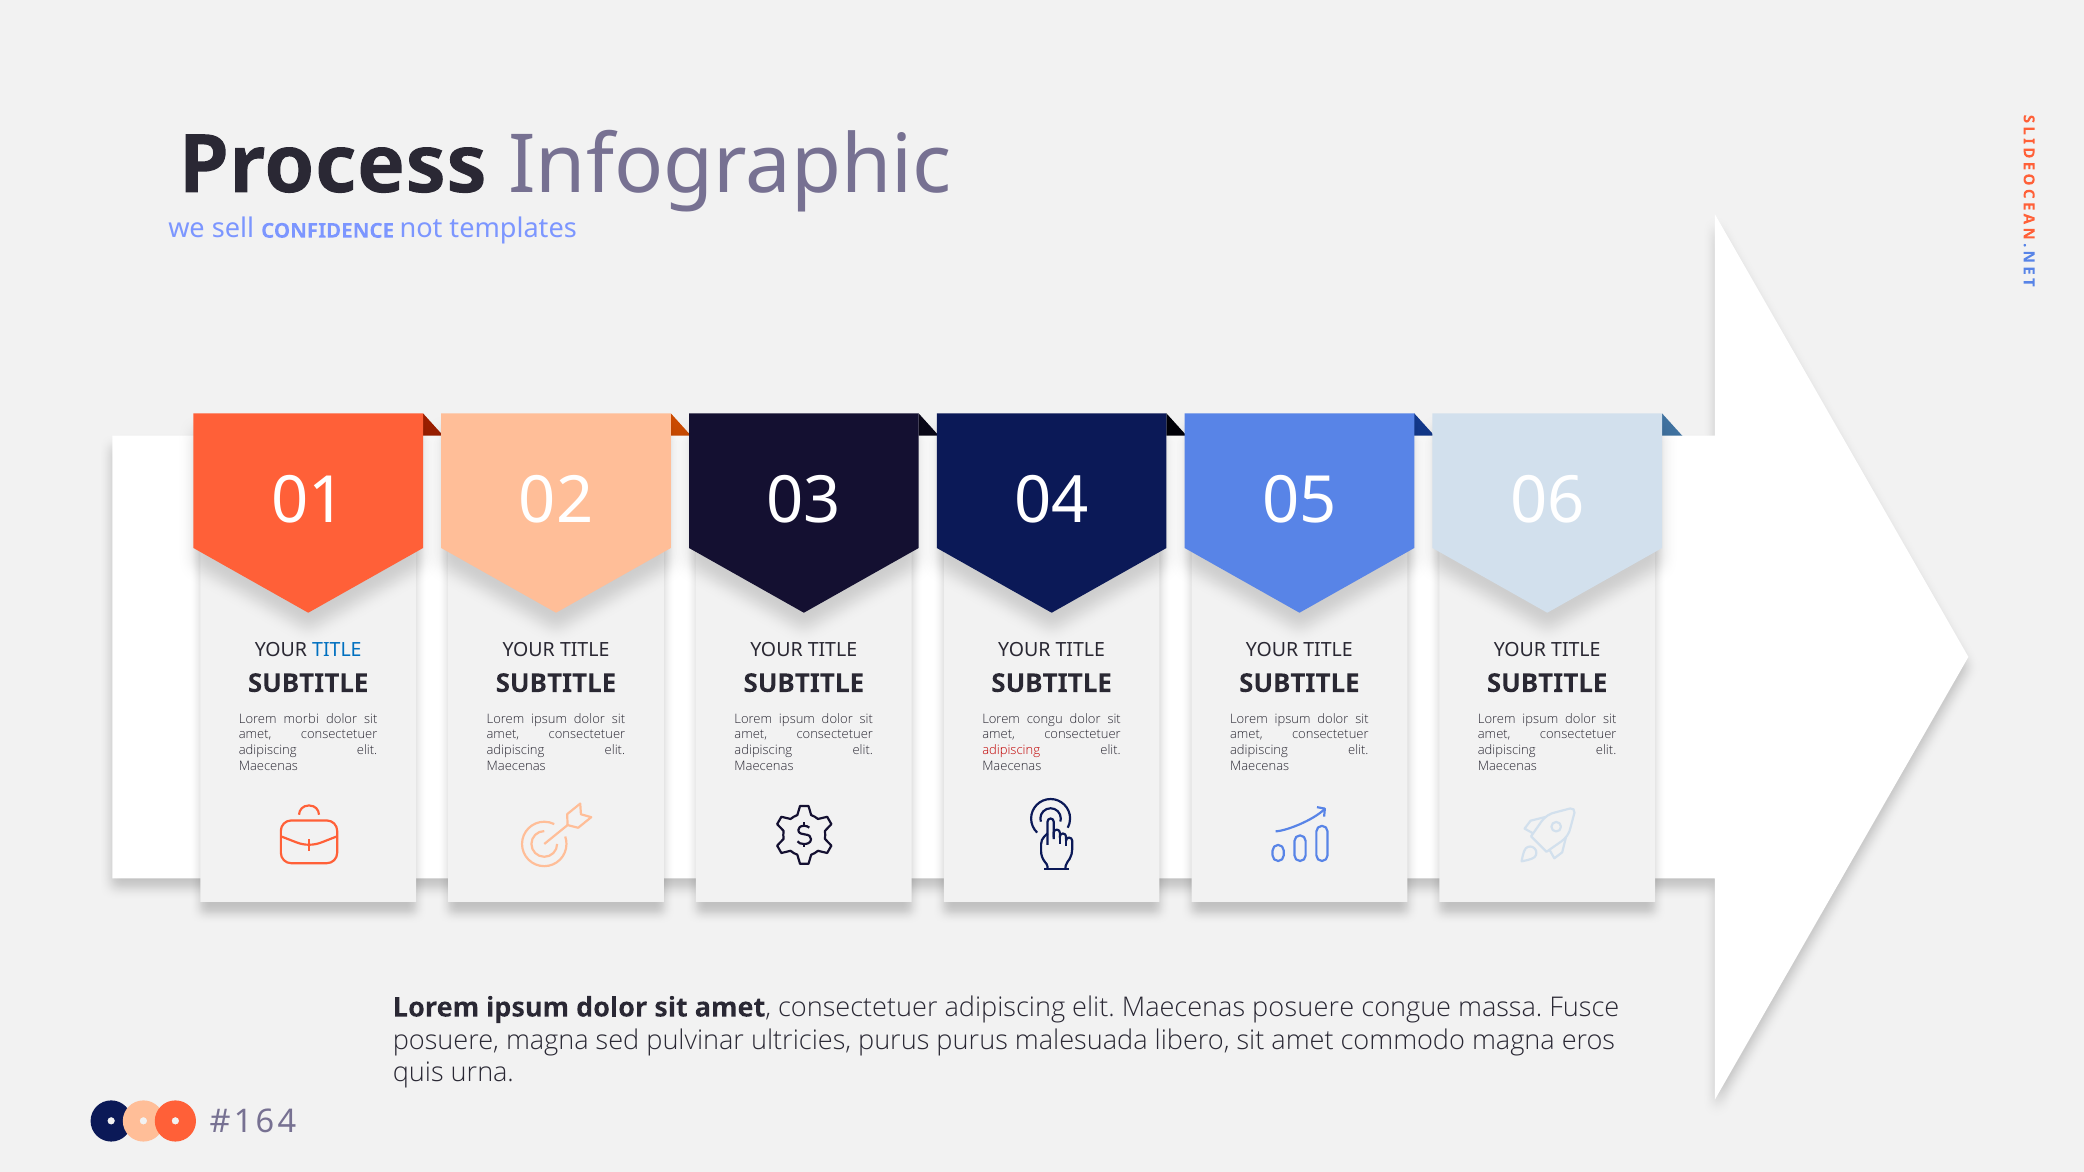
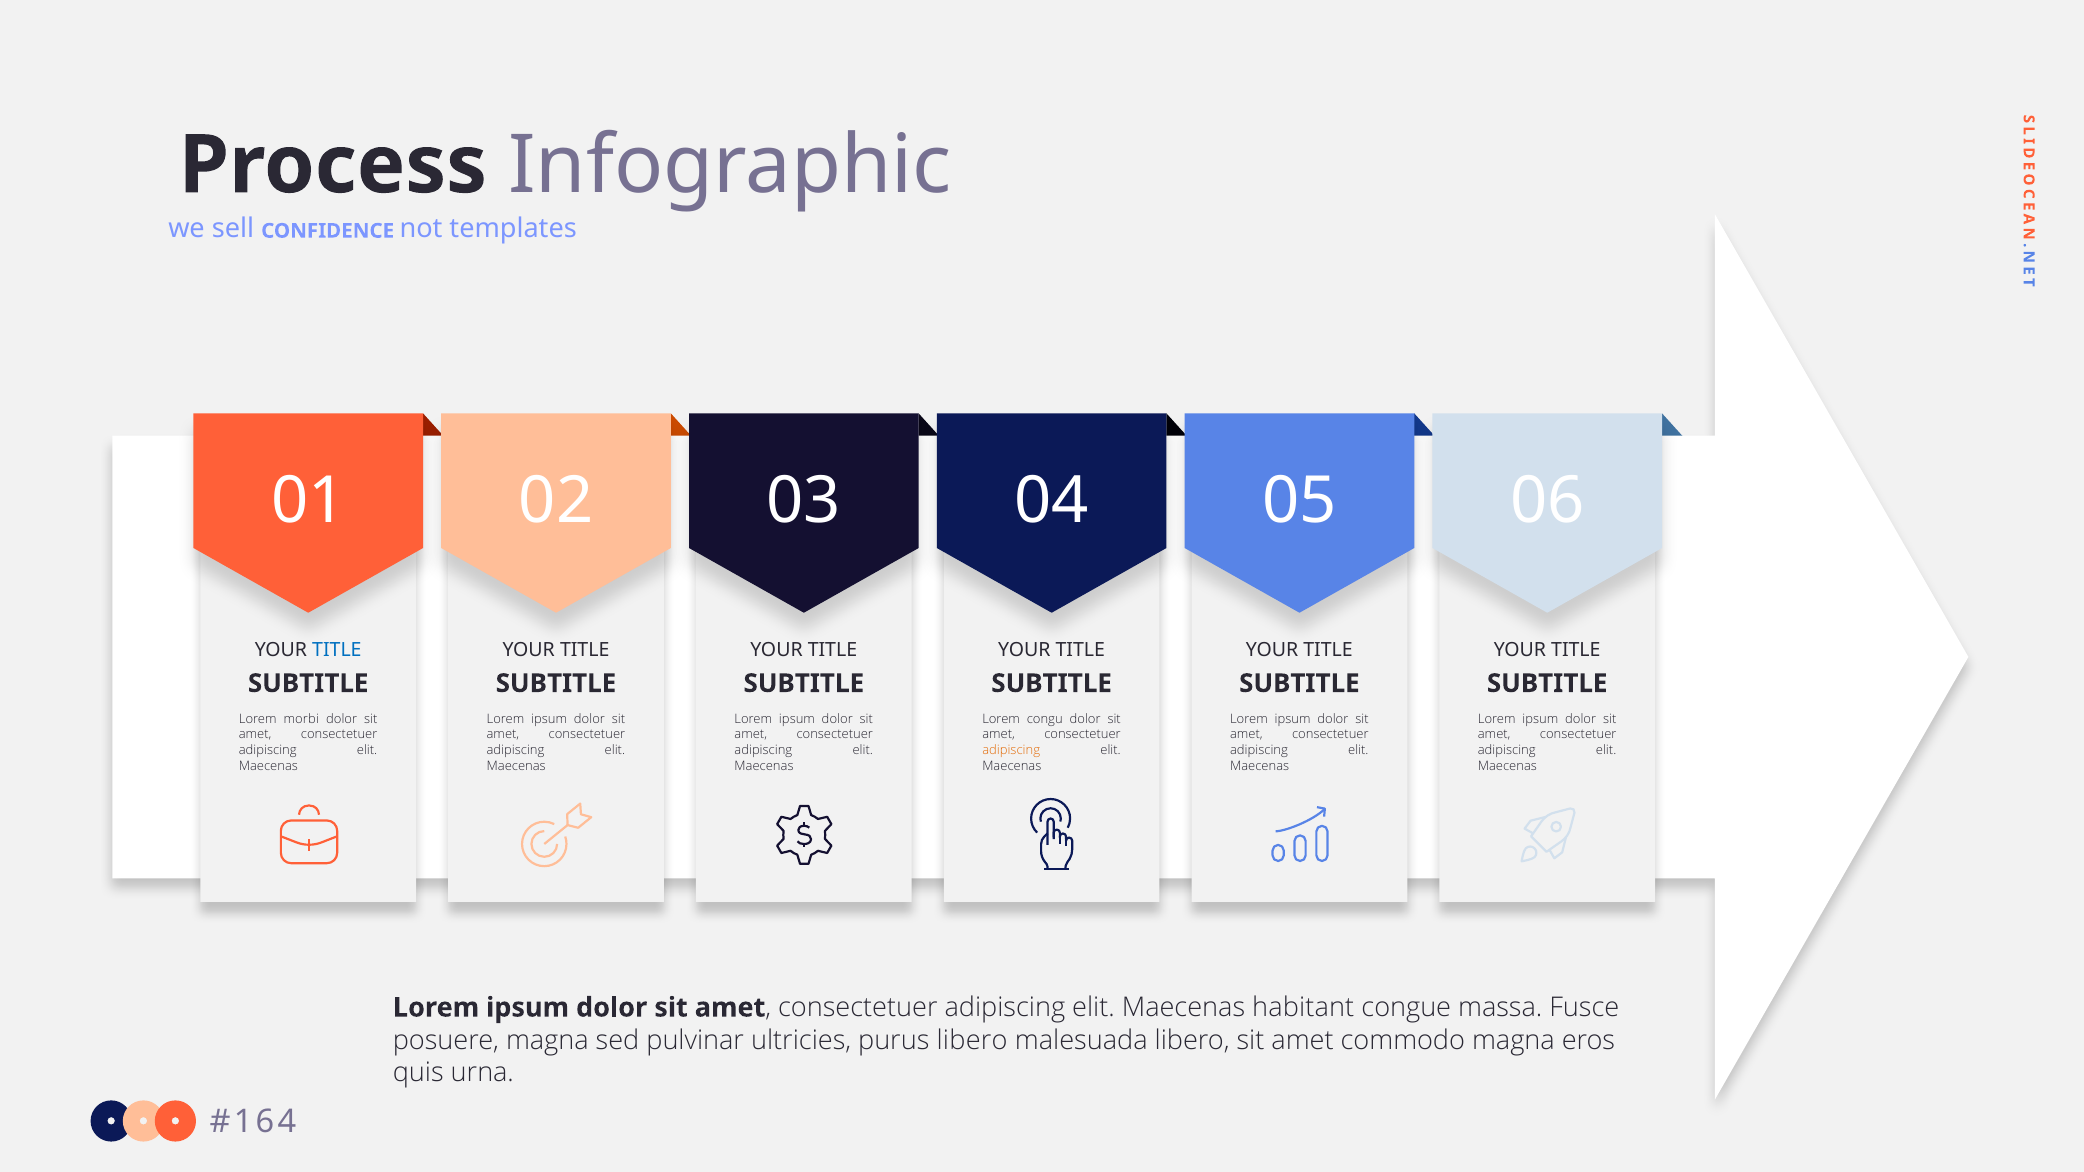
adipiscing colour: red -> orange (1011, 750)
Maecenas posuere: posuere -> habitant (1303, 1008)
purus purus: purus -> libero (972, 1040)
